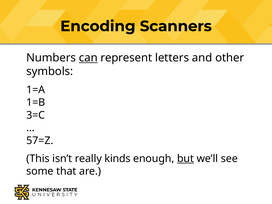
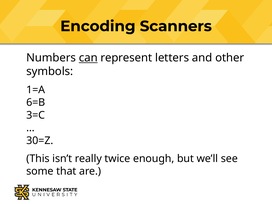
1=B: 1=B -> 6=B (36, 102)
57=Z: 57=Z -> 30=Z (40, 141)
kinds: kinds -> twice (117, 159)
but underline: present -> none (185, 159)
